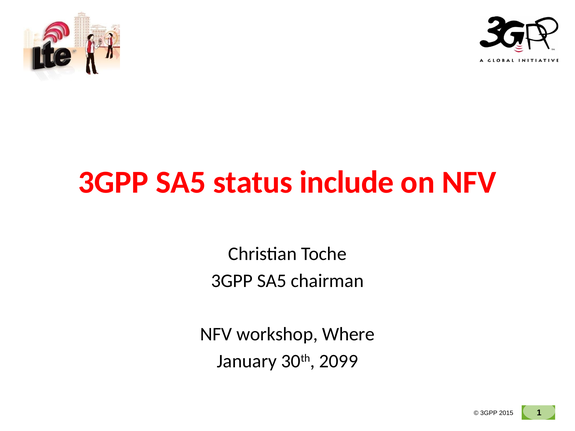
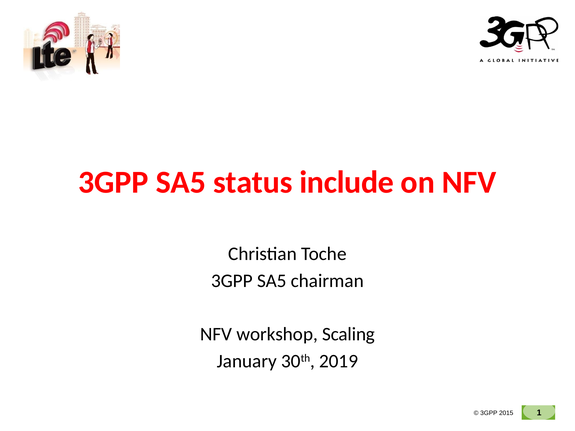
Where: Where -> Scaling (349, 335)
2099: 2099 -> 2019 (339, 361)
